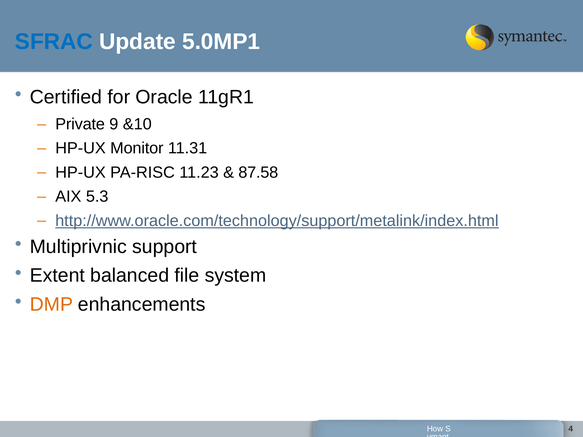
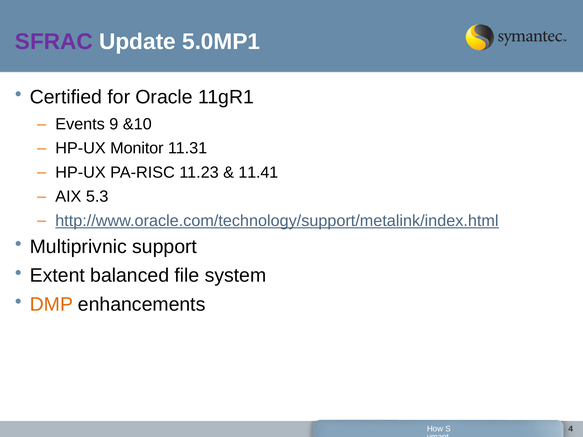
SFRAC colour: blue -> purple (54, 42)
Private: Private -> Events (80, 124)
87.58: 87.58 -> 11.41 (258, 172)
